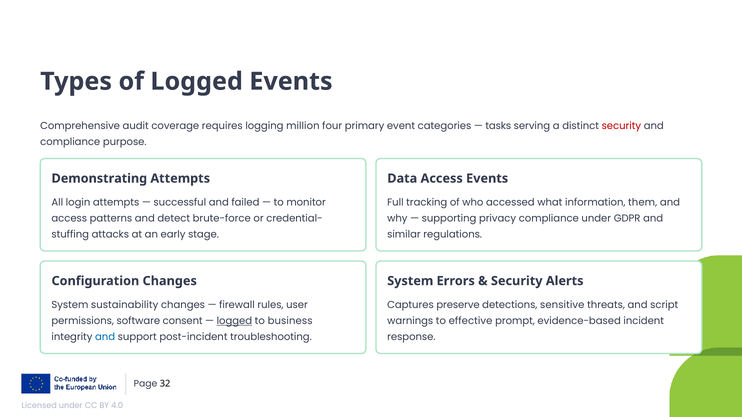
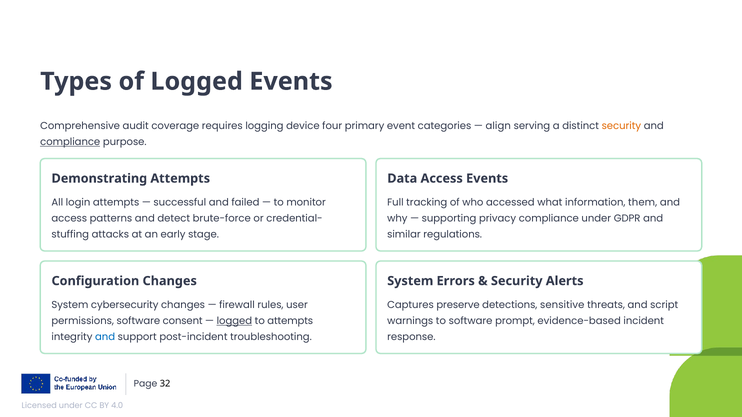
million: million -> device (303, 126)
tasks: tasks -> align (498, 126)
security colour: red -> orange (621, 126)
compliance underline: none -> present (70, 142)
sustainability: sustainability -> cybersecurity (125, 305)
to business: business -> attempts (290, 321)
to effective: effective -> software (471, 321)
